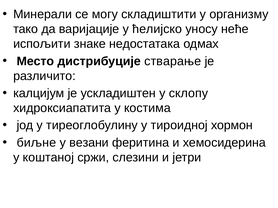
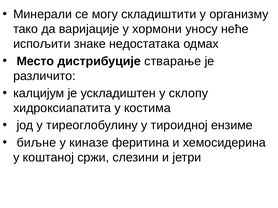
ћелијско: ћелијско -> хормони (157, 29)
хормон: хормон -> ензиме (232, 126)
везани: везани -> киназе (89, 143)
